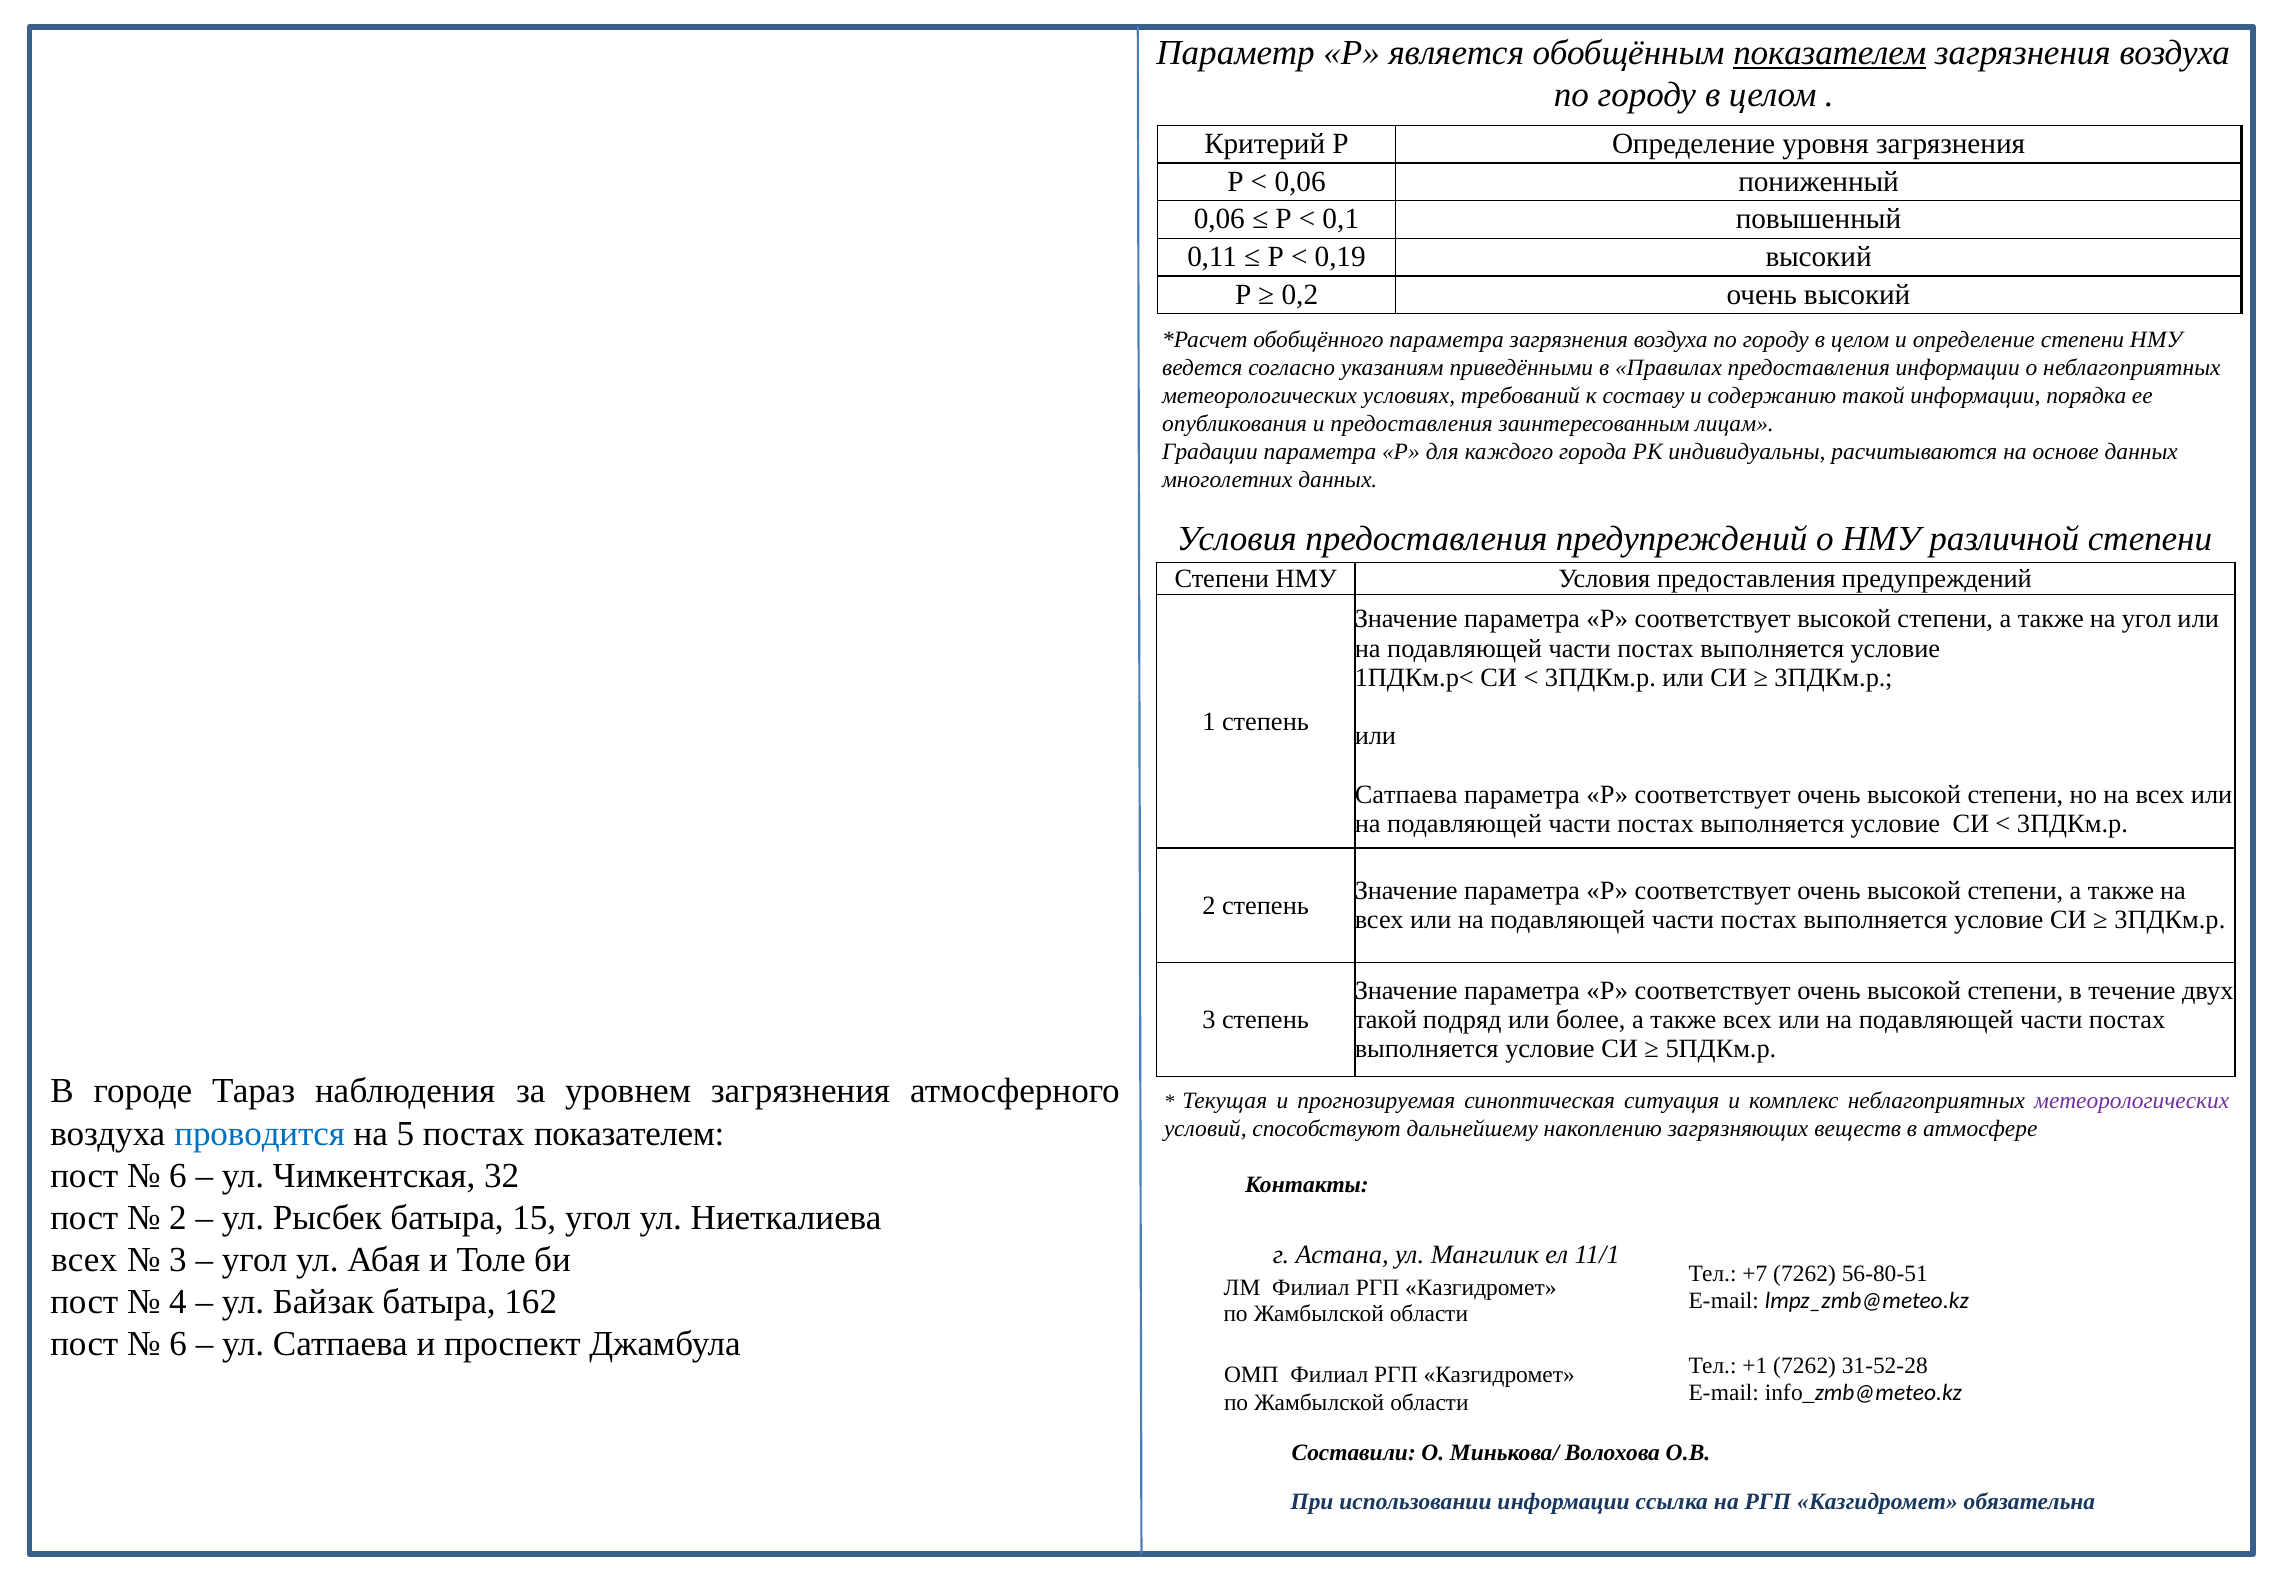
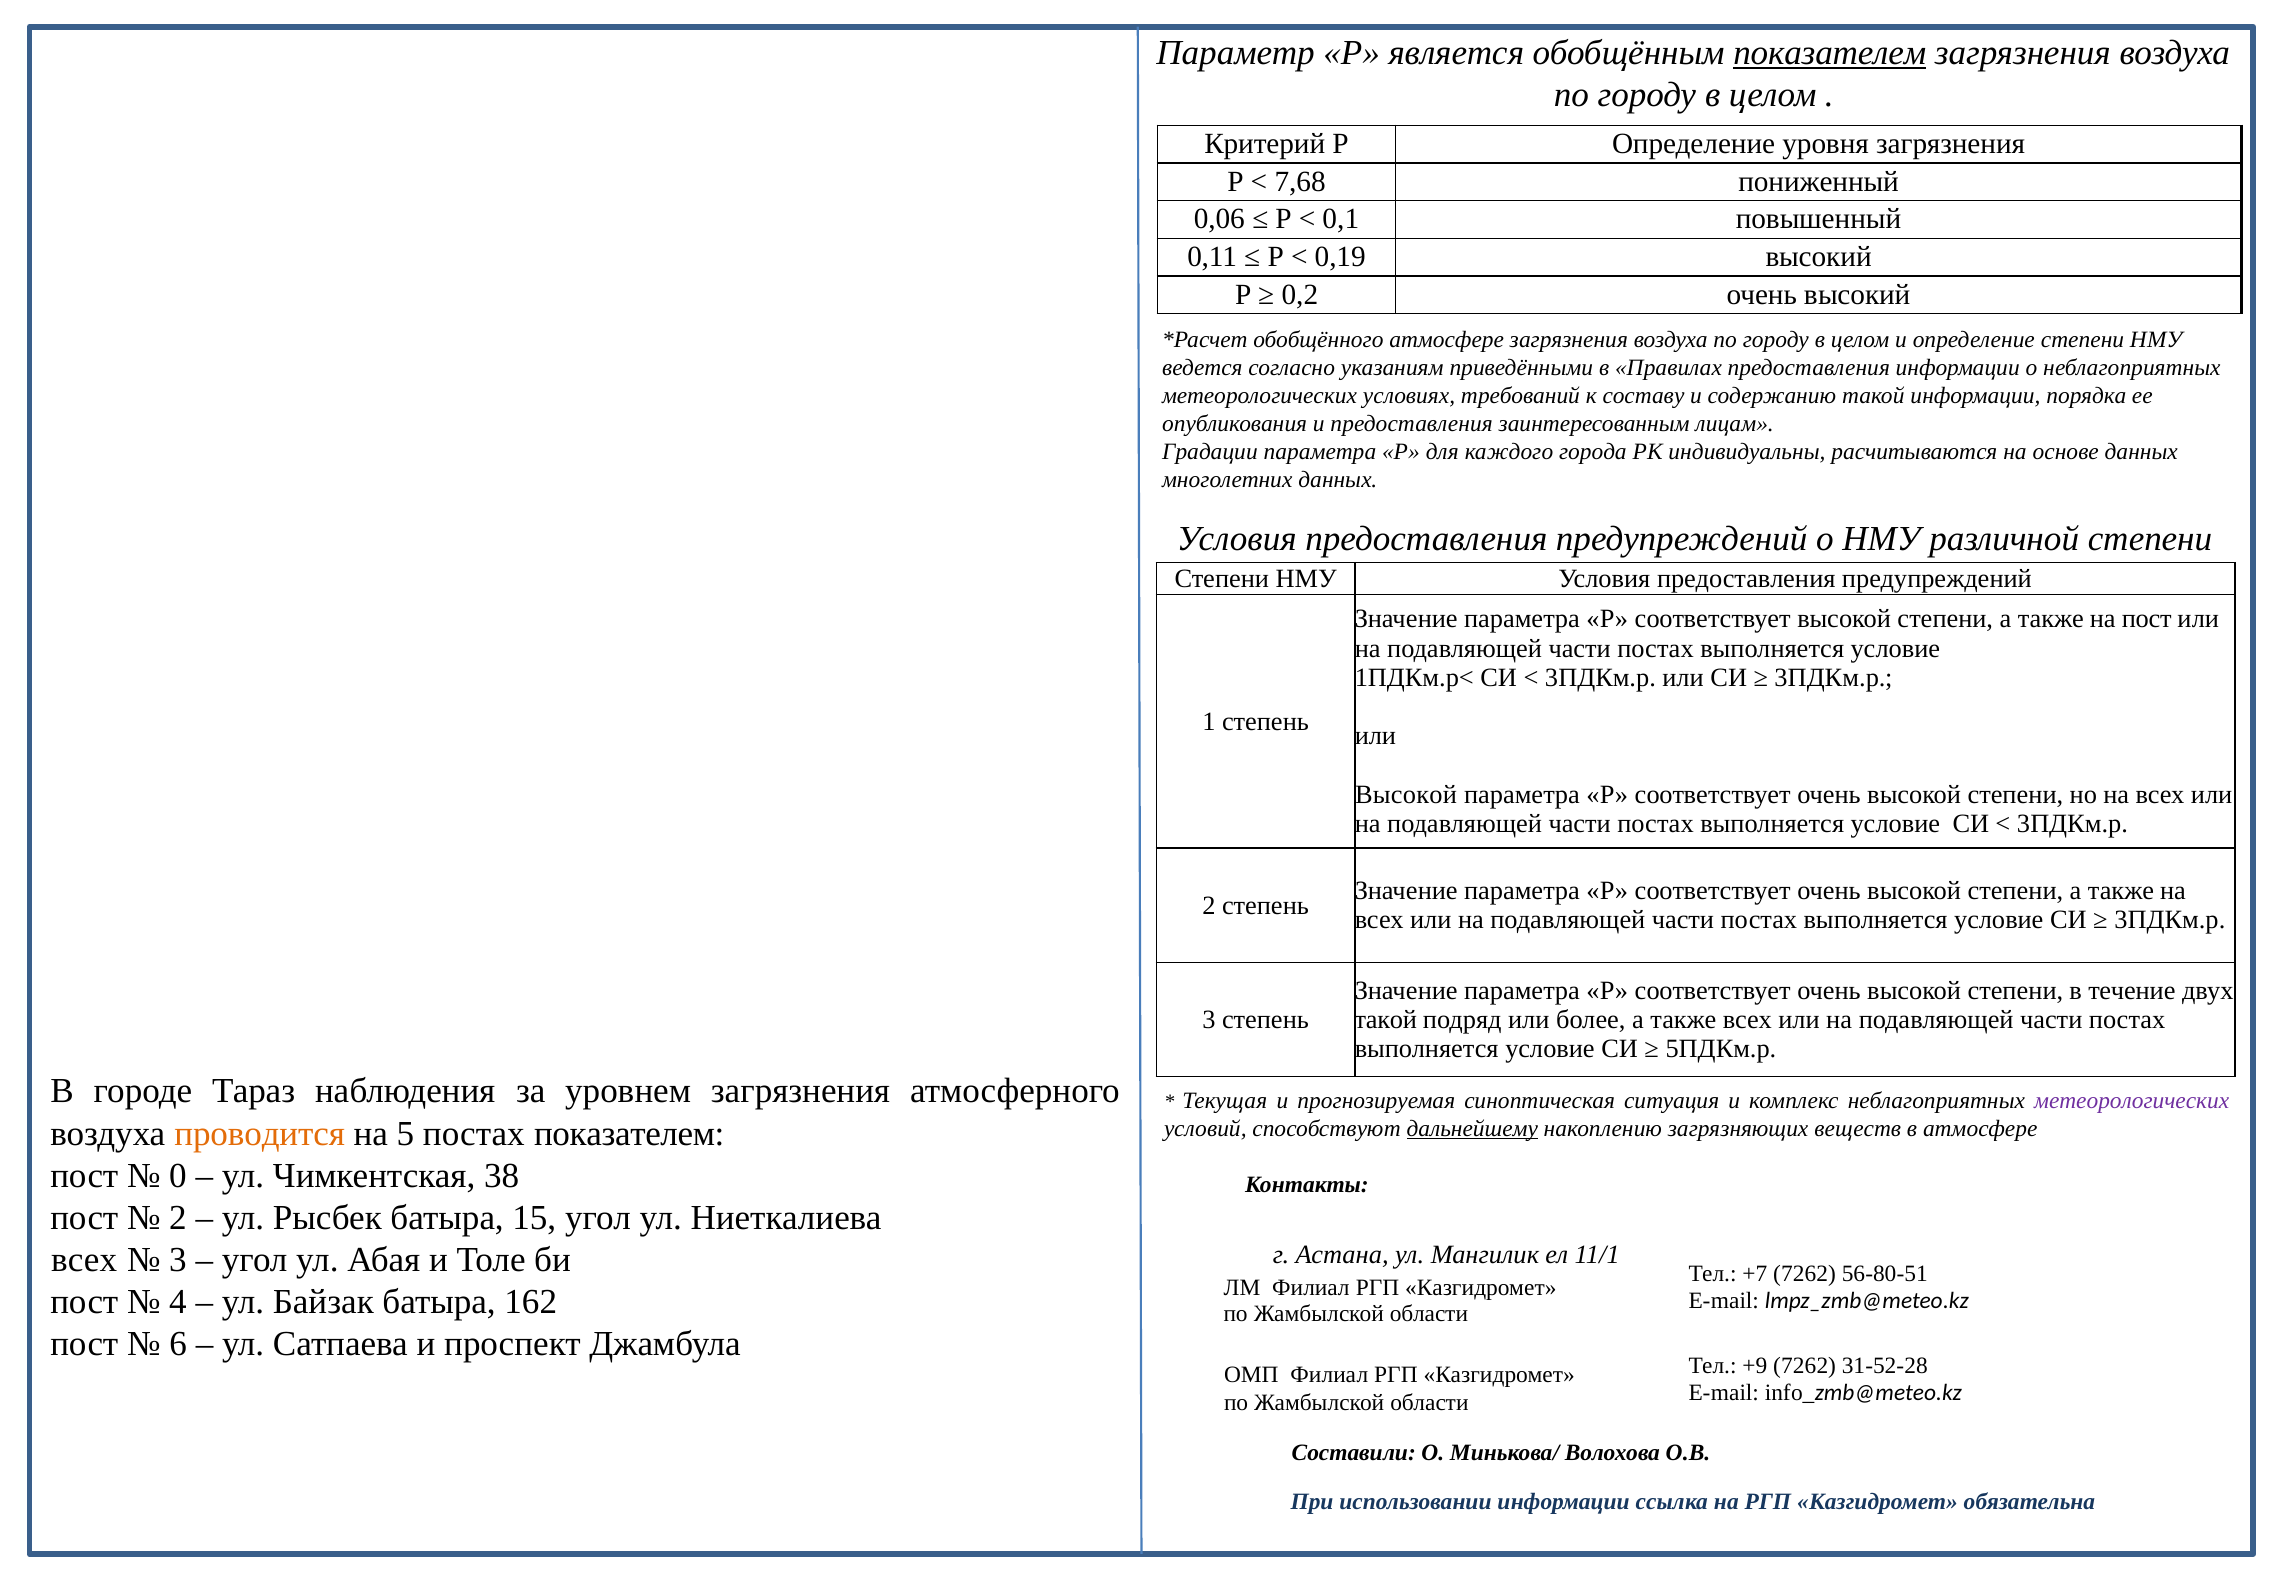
0,06: 0,06 -> 7,68 (1300, 182)
обобщённого параметра: параметра -> атмосфере (1447, 339)
на угол: угол -> пост (2147, 619)
Сатпаева: Сатпаева -> Высокой (1406, 794)
проводится colour: blue -> orange (260, 1133)
дальнейшему underline: none -> present (1472, 1128)
6: 6 -> 0 (178, 1175)
32: 32 -> 38 (502, 1175)
+1: +1 -> +9 (1755, 1365)
